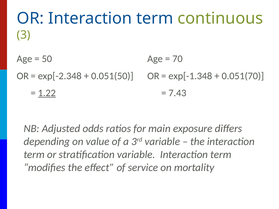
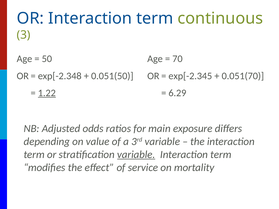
exp[-1.348: exp[-1.348 -> exp[-2.345 (190, 76)
7.43: 7.43 -> 6.29 (177, 93)
variable underline: none -> present (136, 155)
